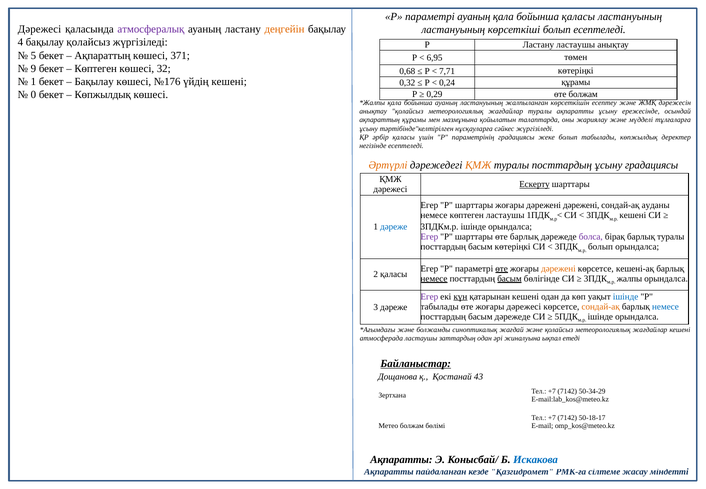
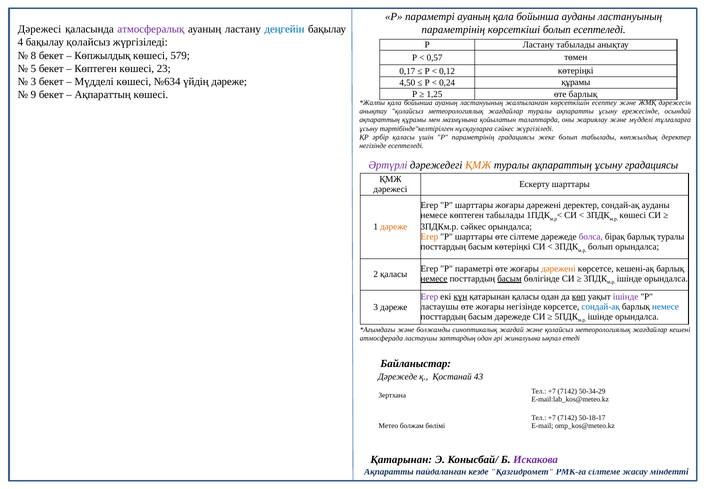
бойынша қаласы: қаласы -> ауданы (578, 17)
деңгейін colour: orange -> blue (284, 29)
ластануының: ластануының -> параметрінің (453, 30)
Ластану ластаушы: ластаушы -> табылады (576, 45)
5: 5 -> 8 (33, 55)
Ақпараттың: Ақпараттың -> Көпжылдық (102, 55)
371: 371 -> 579 (180, 55)
6,95: 6,95 -> 0,57 (435, 58)
9: 9 -> 5 (33, 68)
32: 32 -> 23 (164, 68)
0,68: 0,68 -> 0,17 (407, 71)
7,71: 7,71 -> 0,12 (447, 71)
1: 1 -> 3 (33, 81)
Бақылау: Бақылау -> Мүдделі (94, 81)
№176: №176 -> №634 (167, 81)
үйдің кешені: кешені -> дәреже (229, 81)
0,32: 0,32 -> 4,50 (407, 83)
0: 0 -> 9 (33, 95)
Көпжылдық: Көпжылдық -> Ақпараттың (103, 95)
0,29: 0,29 -> 1,25 (434, 94)
өте болжам: болжам -> барлық (583, 94)
Әртүрлі colour: orange -> purple (388, 165)
посттардың: посттардың -> ақпараттың (562, 165)
Ескерту underline: present -> none (535, 184)
дәрежені дәрежені: дәрежені -> деректер (581, 205)
көптеген ластаушы: ластаушы -> табылады (505, 215)
кешені: кешені -> көшесі (633, 215)
дәреже colour: blue -> orange (394, 227)
3ПДКм.р ішінде: ішінде -> сәйкес (473, 227)
Егер colour: purple -> orange (429, 237)
өте барлық: барлық -> сілтеме (524, 237)
өте underline: present -> none (502, 268)
жалпы: жалпы -> ішінде (629, 278)
қатарынан кешені: кешені -> қаласы (526, 296)
көп underline: none -> present (579, 296)
ішінде colour: blue -> purple (626, 296)
табылады: табылады -> ластаушы (440, 306)
жоғары дәрежесі: дәрежесі -> негізінде (524, 306)
сондай-ақ colour: orange -> blue (601, 306)
Байланыстар underline: present -> none (416, 363)
Дощанова: Дощанова -> Дәрежеде (398, 377)
Ақпаратты: Ақпаратты -> Қатарынан (401, 459)
Искакова colour: blue -> purple (536, 459)
